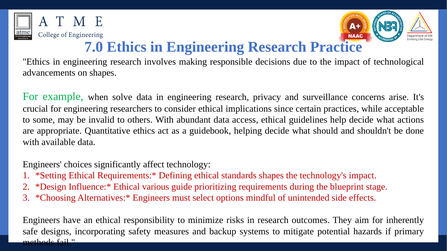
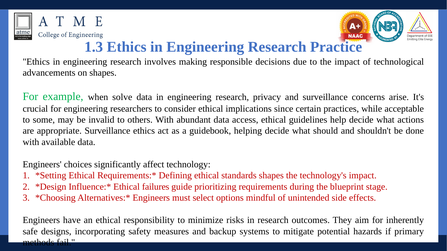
7.0: 7.0 -> 1.3 (94, 47)
appropriate Quantitative: Quantitative -> Surveillance (107, 131)
various: various -> failures (156, 187)
